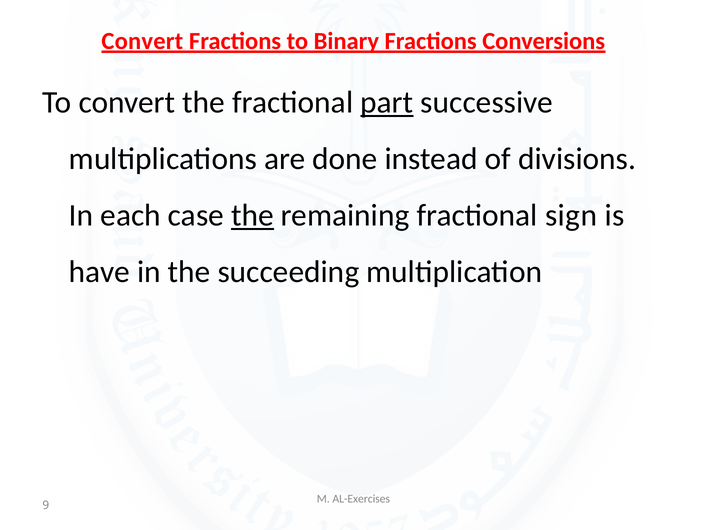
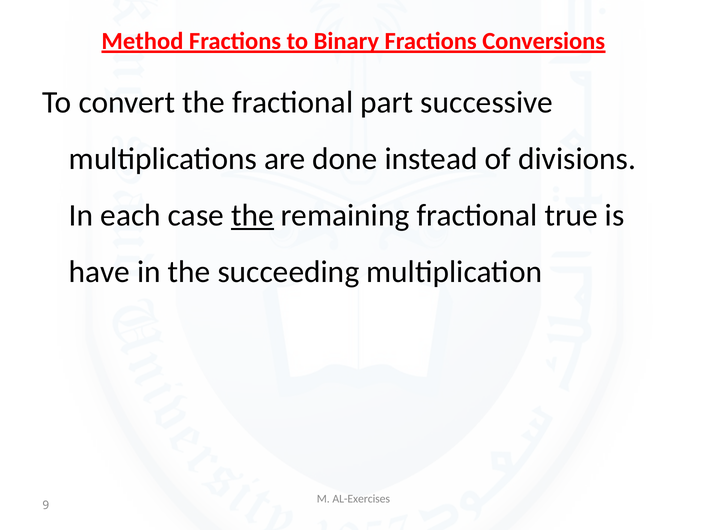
Convert: Convert -> Method (142, 41)
part underline: present -> none (387, 103)
sign: sign -> true (571, 216)
